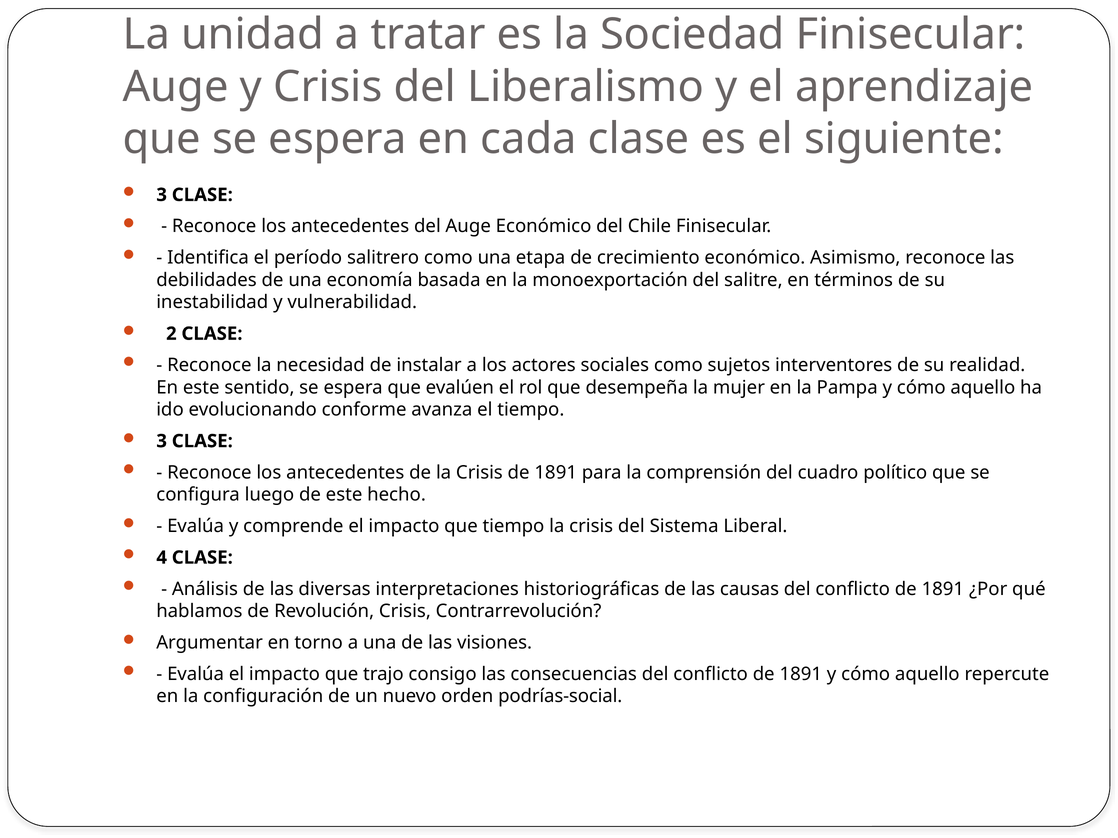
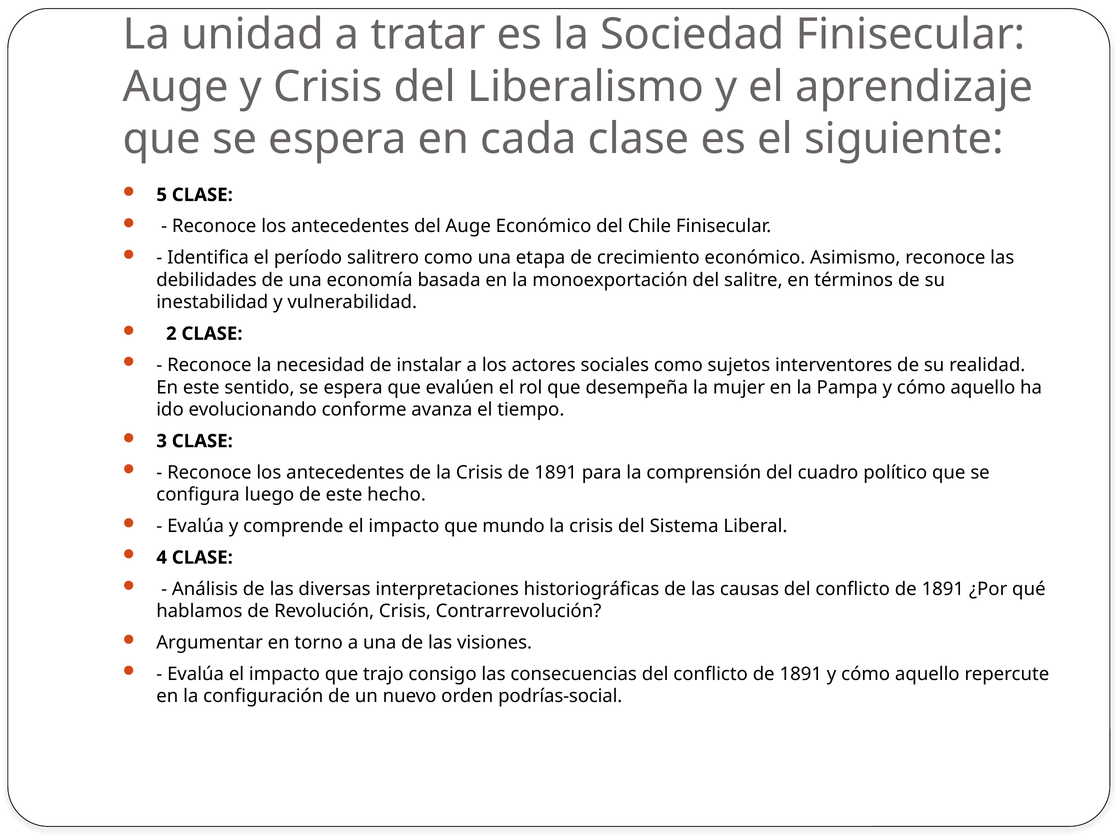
3: 3 -> 5 (162, 195)
que tiempo: tiempo -> mundo (514, 526)
